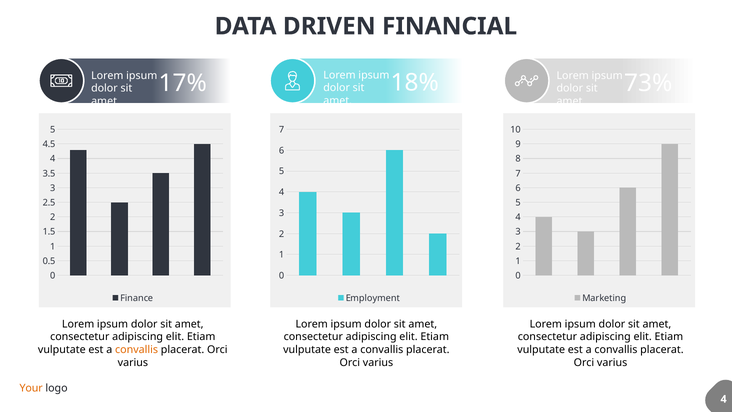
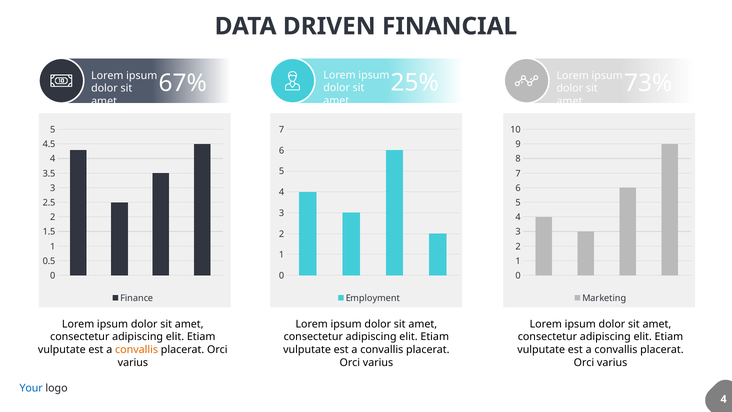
18%: 18% -> 25% (415, 82)
17%: 17% -> 67% (183, 83)
Your colour: orange -> blue (31, 388)
